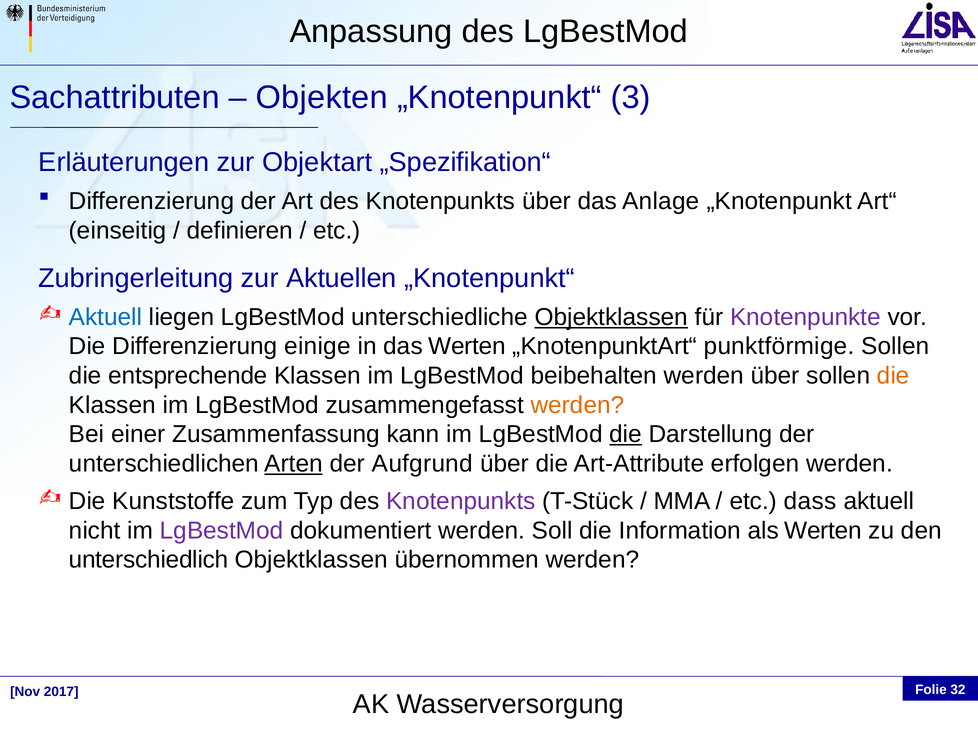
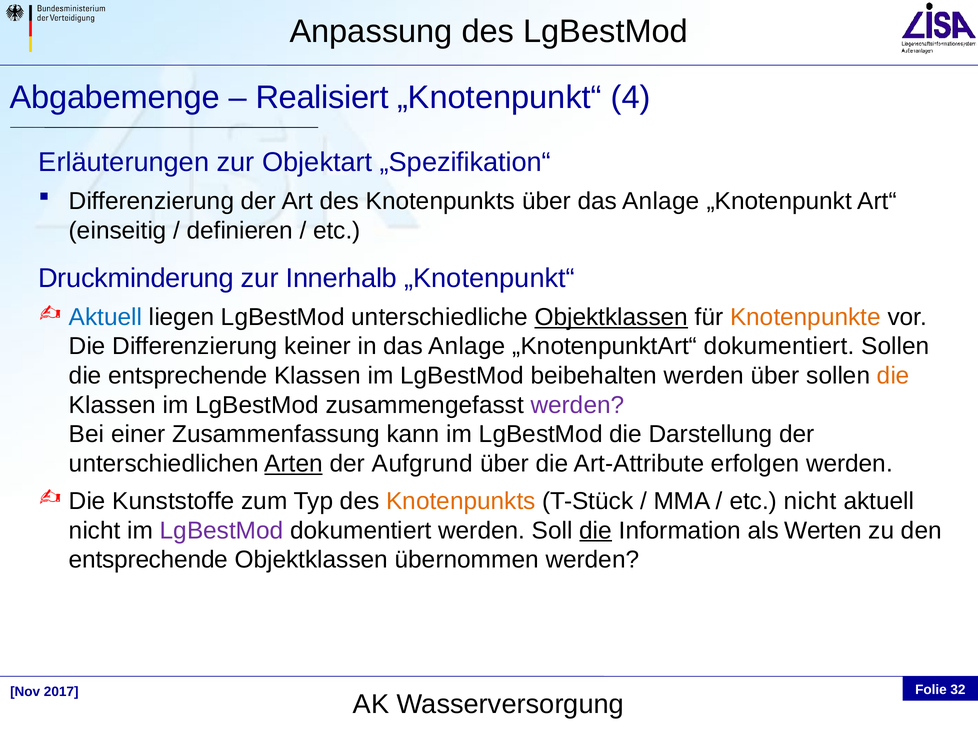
Sachattributen: Sachattributen -> Abgabemenge (115, 98)
Objekten: Objekten -> Realisiert (322, 98)
3: 3 -> 4 (631, 98)
Zubringerleitung: Zubringerleitung -> Druckminderung (136, 278)
Aktuellen: Aktuellen -> Innerhalb (341, 278)
Knotenpunkte colour: purple -> orange (805, 317)
einige: einige -> keiner (318, 347)
in das Werten: Werten -> Anlage (467, 347)
„KnotenpunktArt“ punktförmige: punktförmige -> dokumentiert (779, 347)
werden colour: orange -> purple (577, 405)
die underline: present -> none (626, 435)
Knotenpunkts colour: purple -> orange (461, 501)
etc dass: dass -> nicht (810, 501)
die underline: none -> present (596, 531)
unterschiedlich: unterschiedlich -> entsprechende (149, 560)
